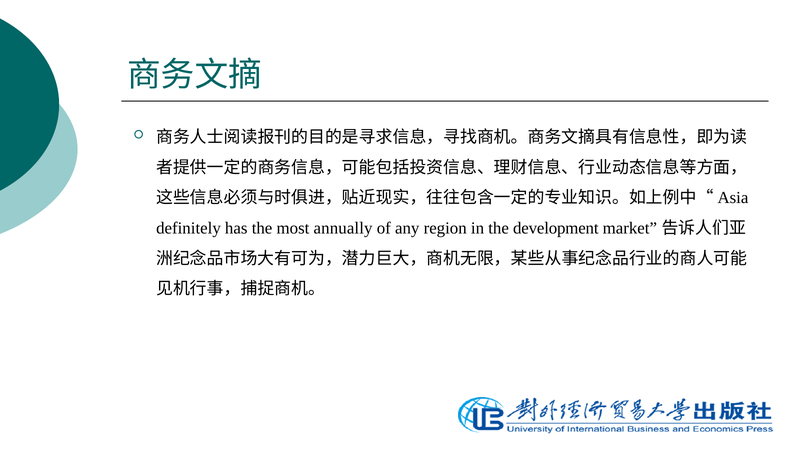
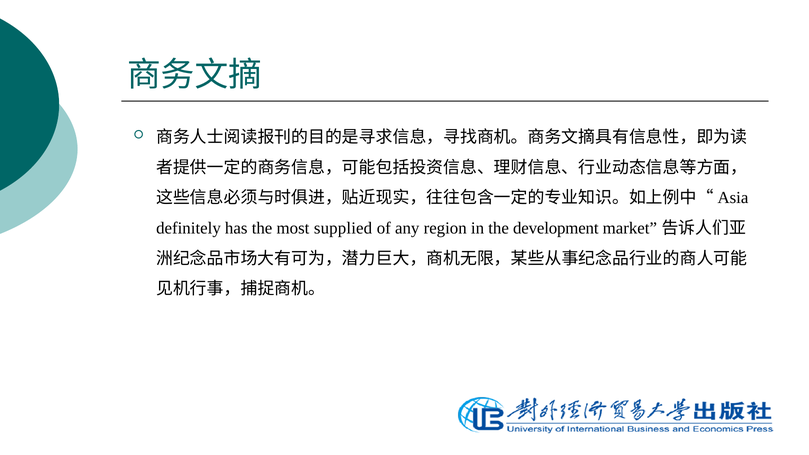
annually: annually -> supplied (343, 228)
